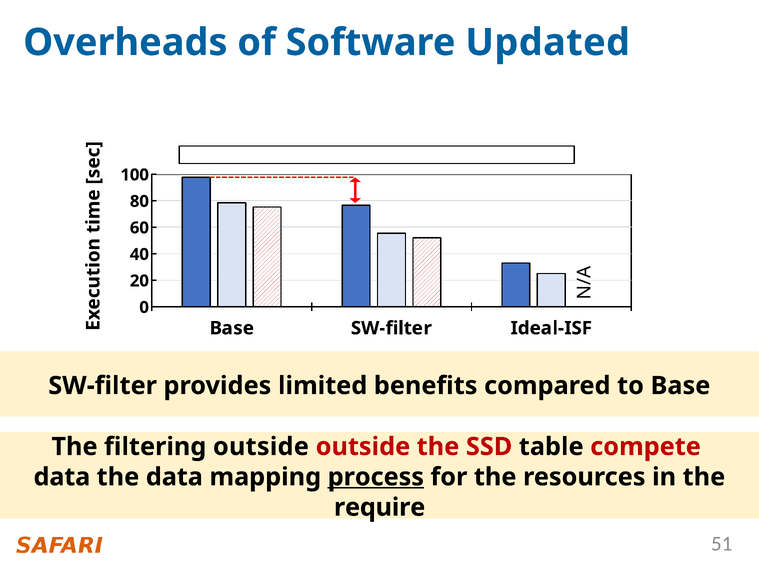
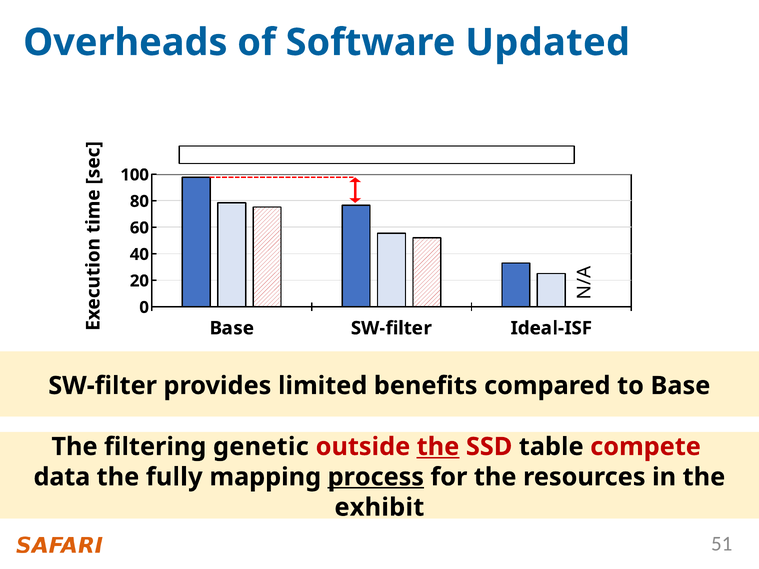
filtering outside: outside -> genetic (261, 447)
the underline: none -> present (438, 447)
the data: data -> fully (174, 477)
require: require -> exhibit (379, 508)
